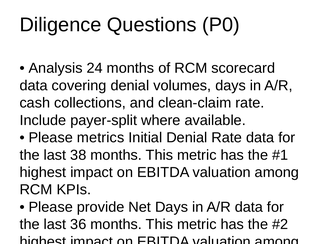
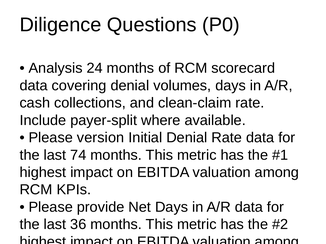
metrics: metrics -> version (101, 138)
38: 38 -> 74 (78, 155)
